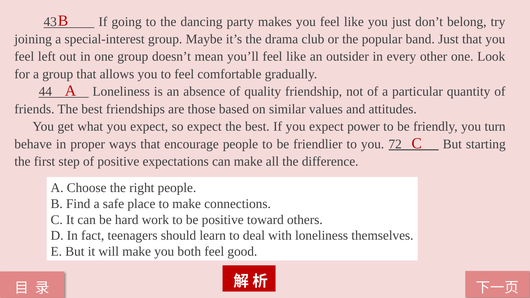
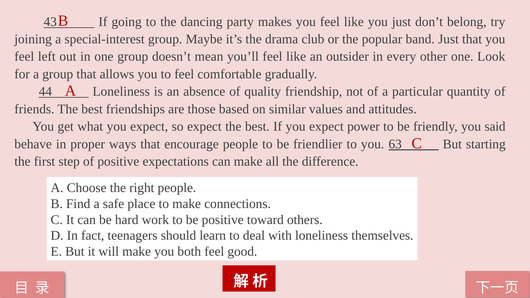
turn: turn -> said (495, 127)
72: 72 -> 63 (395, 144)
